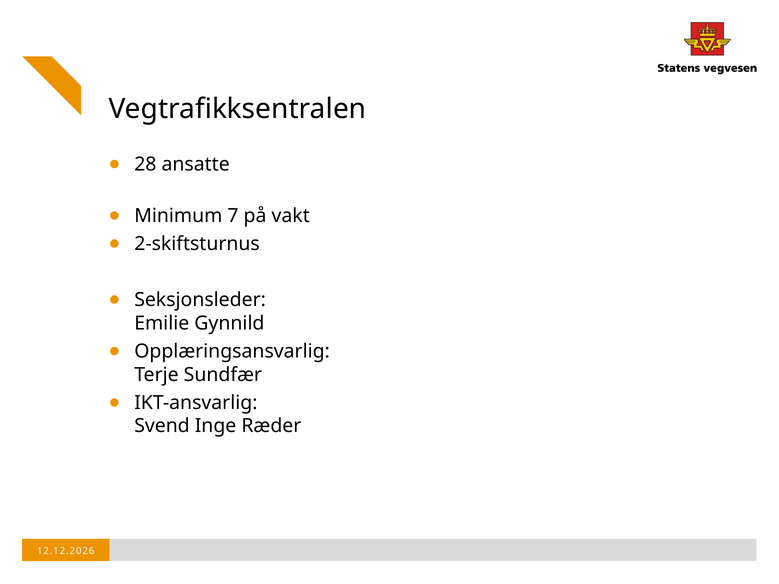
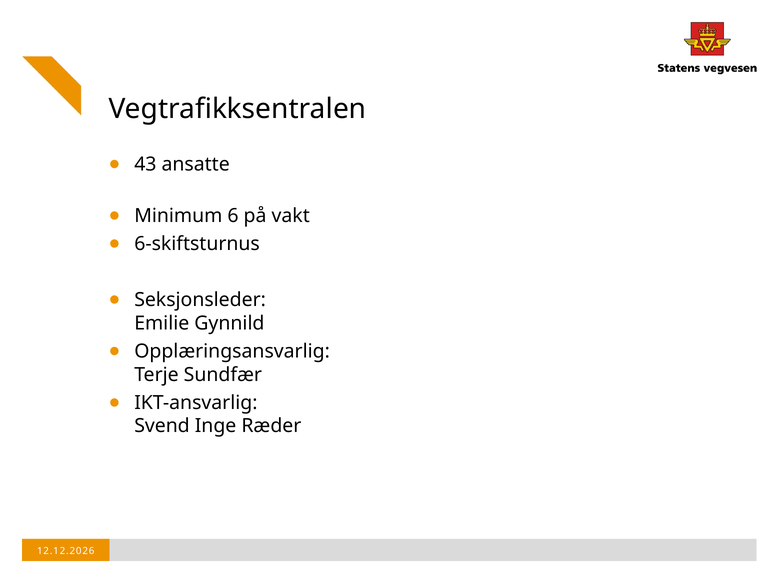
28: 28 -> 43 (145, 164)
7: 7 -> 6 (233, 216)
2-skiftsturnus: 2-skiftsturnus -> 6-skiftsturnus (197, 244)
